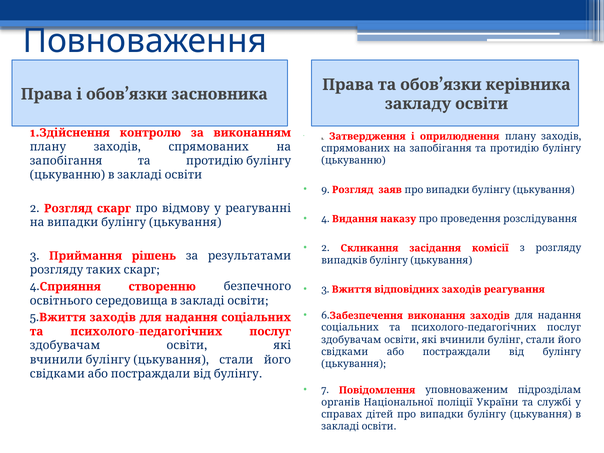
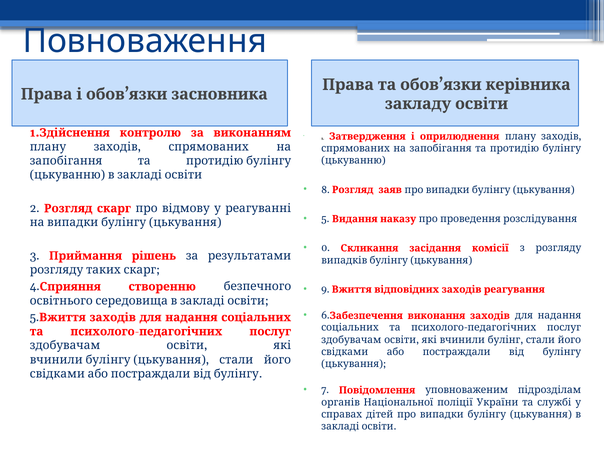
9: 9 -> 8 (325, 190)
4: 4 -> 5 (325, 219)
2: 2 -> 0 (326, 248)
3: 3 -> 9 (325, 289)
